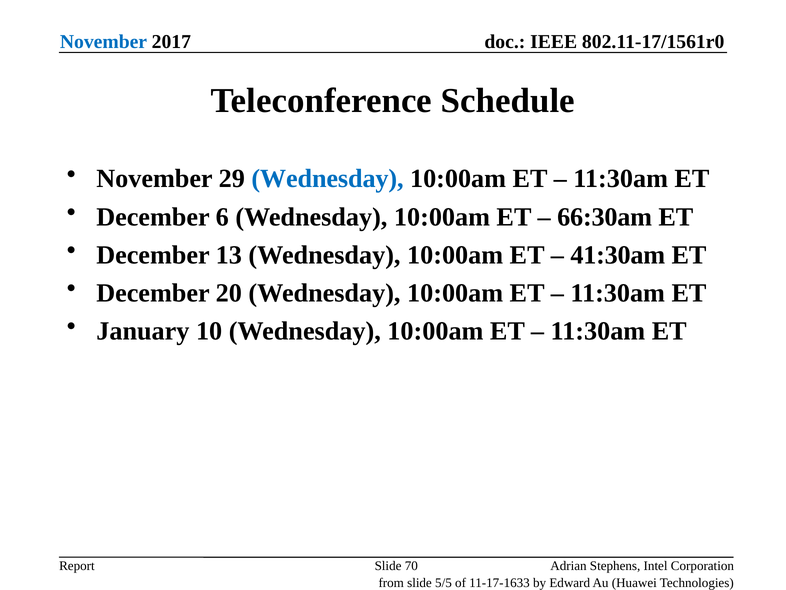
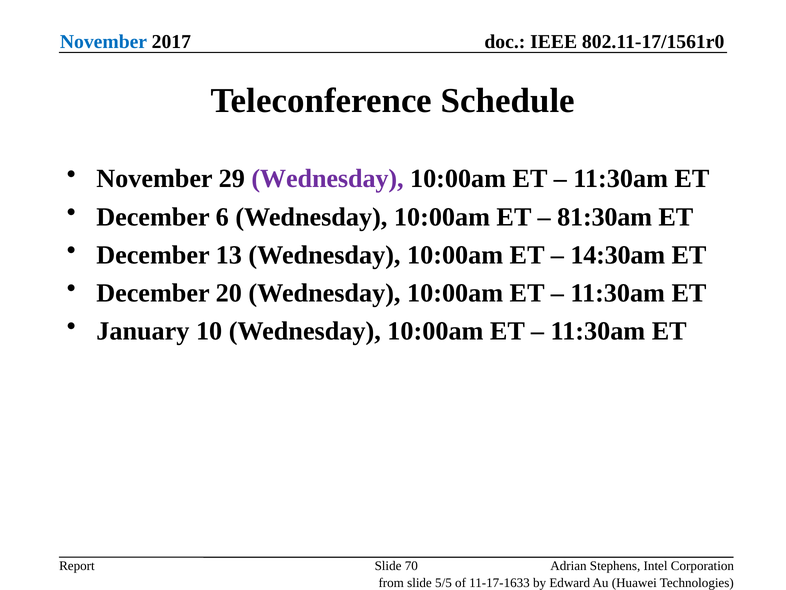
Wednesday colour: blue -> purple (328, 179)
66:30am: 66:30am -> 81:30am (605, 217)
41:30am: 41:30am -> 14:30am (618, 255)
